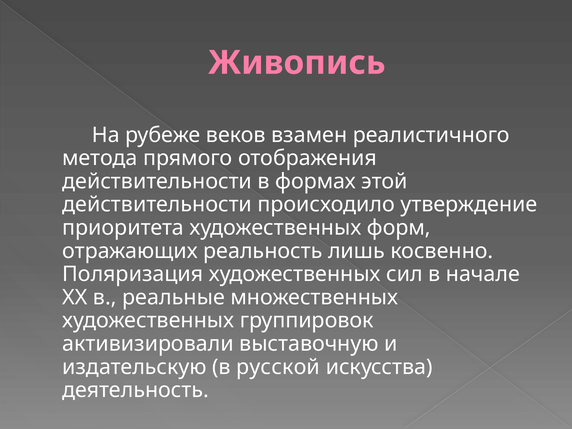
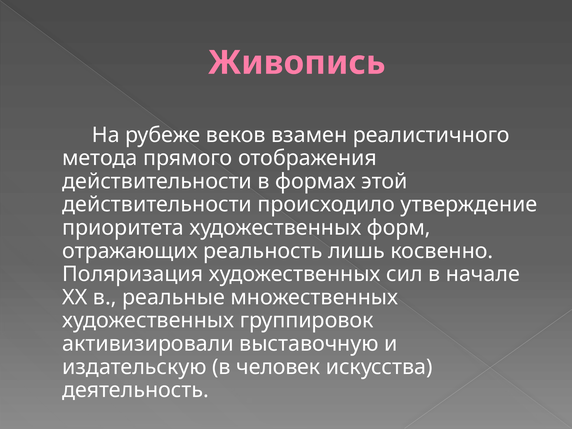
русской: русской -> человек (278, 367)
